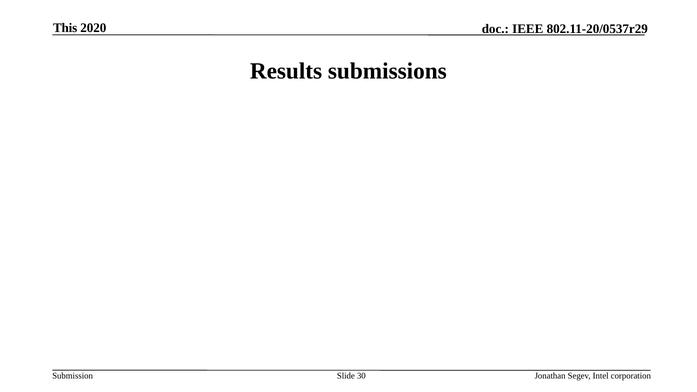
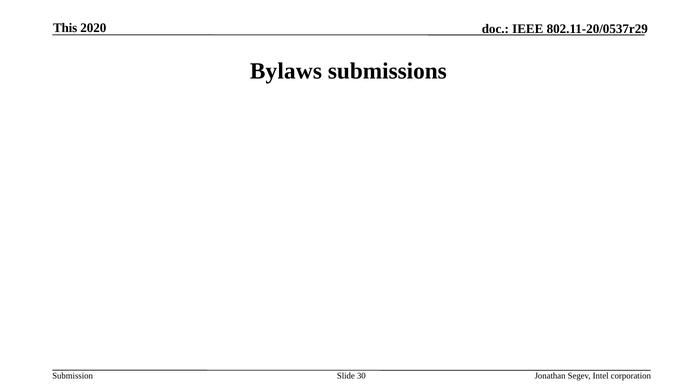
Results: Results -> Bylaws (286, 71)
